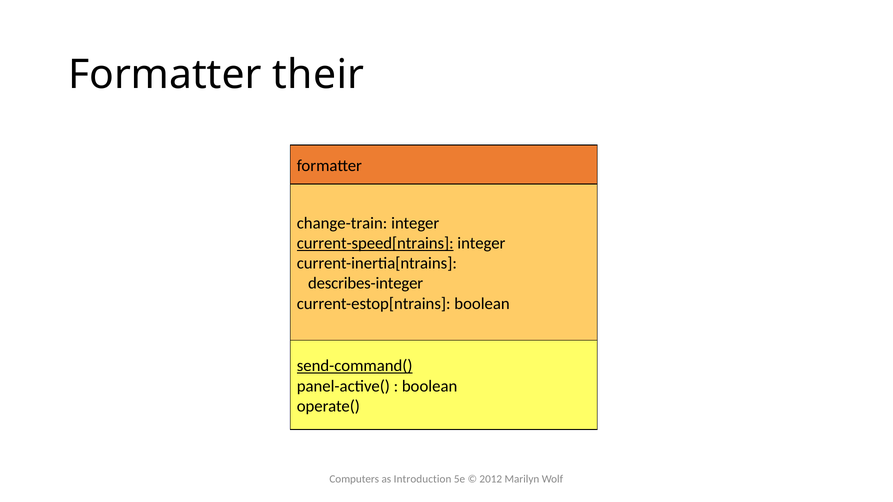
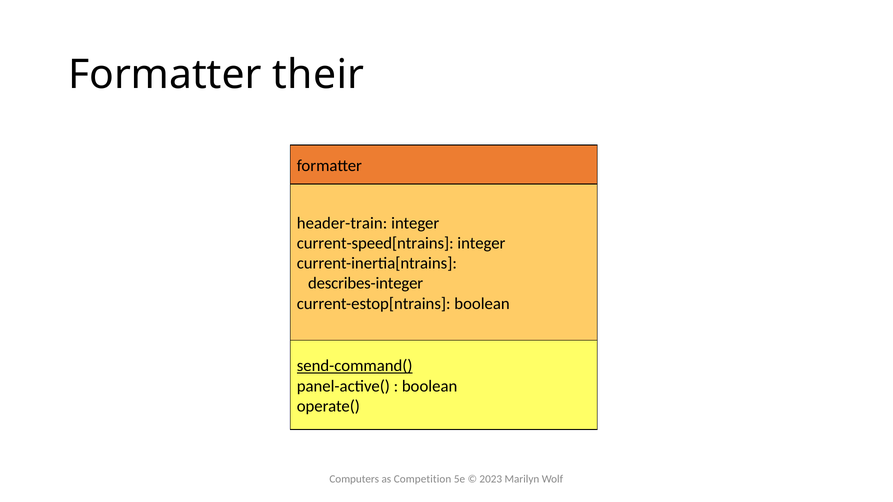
change-train: change-train -> header-train (342, 223)
current-speed[ntrains underline: present -> none (375, 243)
Introduction: Introduction -> Competition (423, 480)
2012: 2012 -> 2023 (491, 480)
